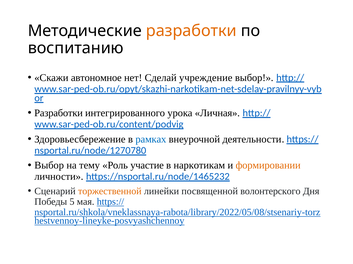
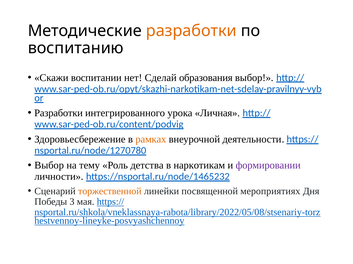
автономное: автономное -> воспитании (96, 78)
учреждение: учреждение -> образования (206, 78)
рамках colour: blue -> orange (151, 140)
участие: участие -> детства (147, 166)
формировании colour: orange -> purple (268, 166)
волонтерского: волонтерского -> мероприятиях (270, 192)
5: 5 -> 3 (72, 202)
